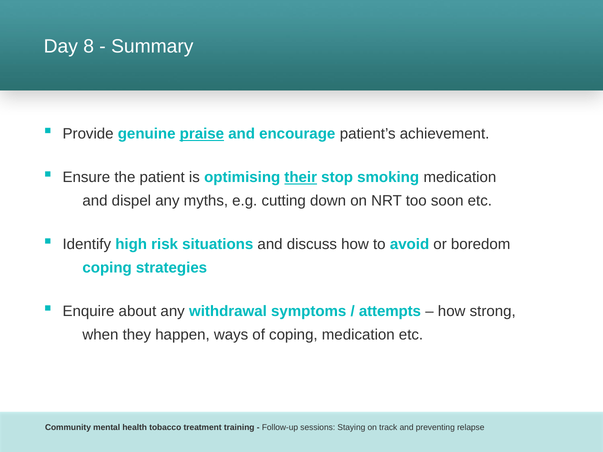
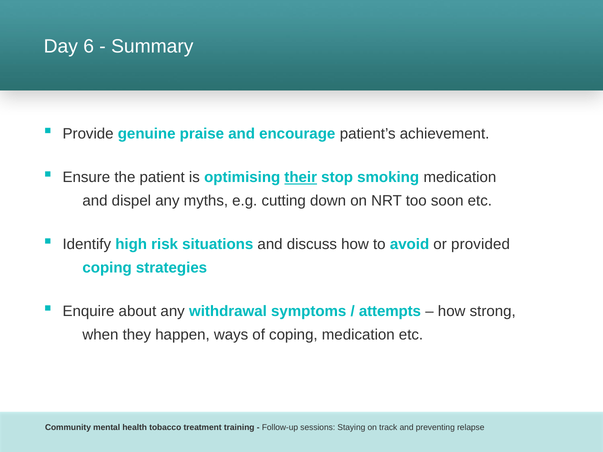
8: 8 -> 6 (89, 47)
praise underline: present -> none (202, 134)
boredom: boredom -> provided (481, 245)
